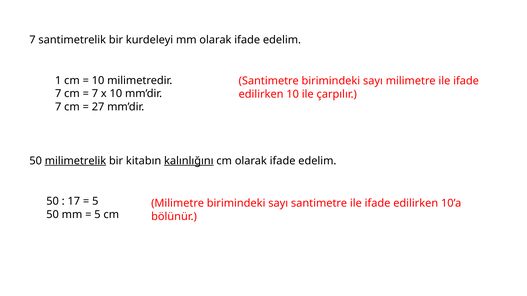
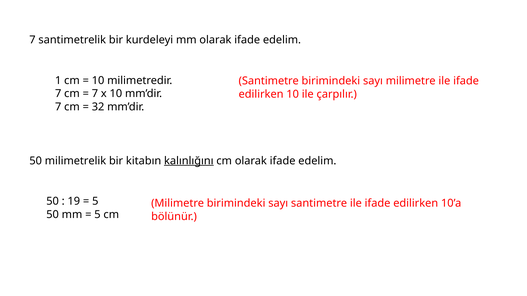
27: 27 -> 32 (98, 107)
milimetrelik underline: present -> none (75, 161)
17: 17 -> 19 (74, 202)
